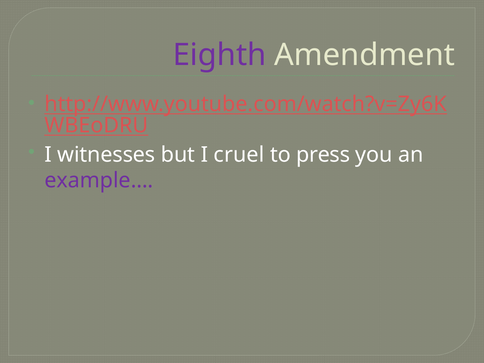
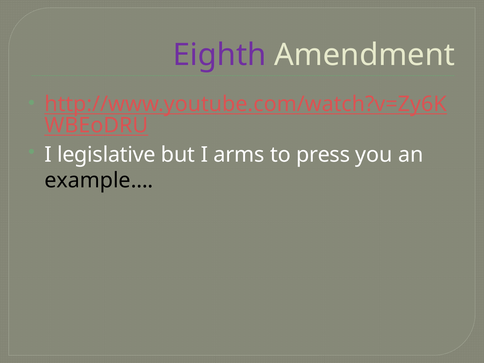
witnesses: witnesses -> legislative (106, 155)
cruel: cruel -> arms (239, 155)
example… colour: purple -> black (99, 181)
